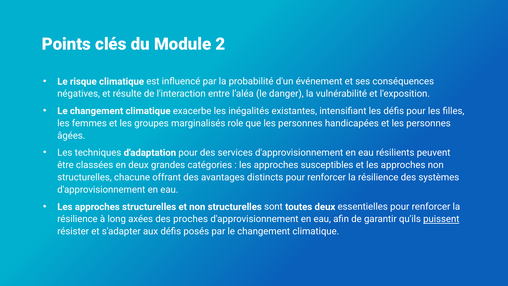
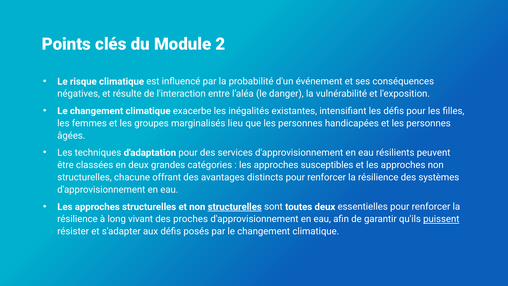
role: role -> lieu (235, 123)
structurelles underline: none -> present (235, 207)
axées: axées -> vivant (141, 219)
